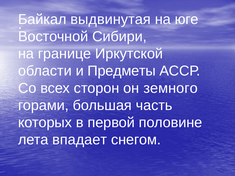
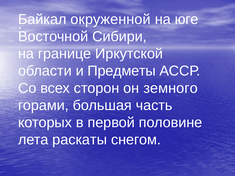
выдвинутая: выдвинутая -> окруженной (111, 19)
впадает: впадает -> раскаты (80, 140)
